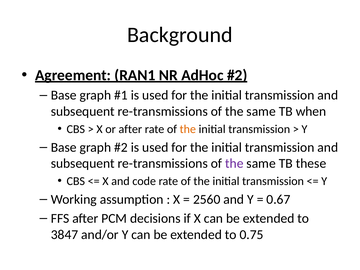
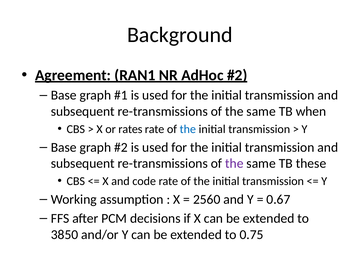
or after: after -> rates (130, 129)
the colour: orange -> blue (188, 129)
3847: 3847 -> 3850 (65, 235)
